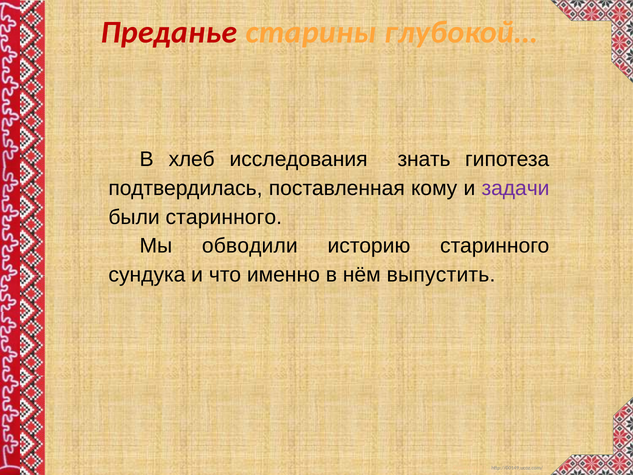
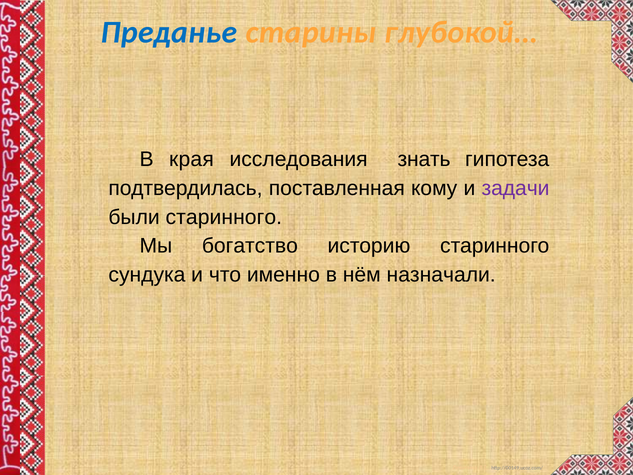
Преданье colour: red -> blue (169, 32)
хлеб: хлеб -> края (191, 159)
обводили: обводили -> богатство (250, 246)
выпустить: выпустить -> назначали (441, 275)
